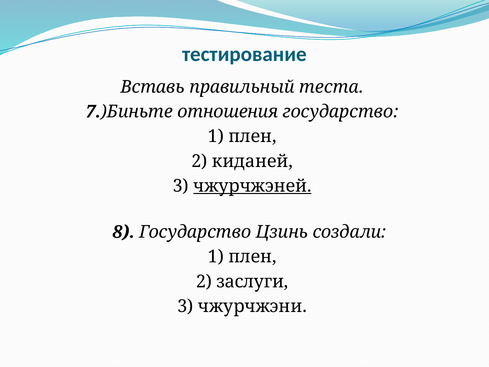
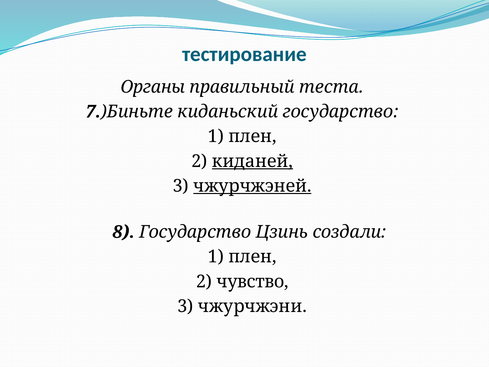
Вставь: Вставь -> Органы (153, 87)
отношения: отношения -> киданьский (228, 112)
киданей underline: none -> present (252, 161)
заслуги: заслуги -> чувство (252, 281)
